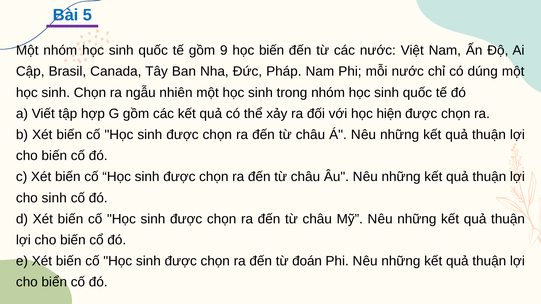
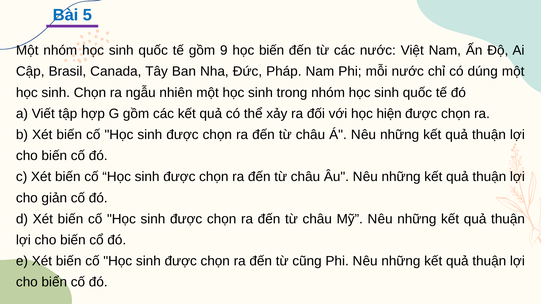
cho sinh: sinh -> giản (54, 198)
đoán: đoán -> cũng (307, 261)
